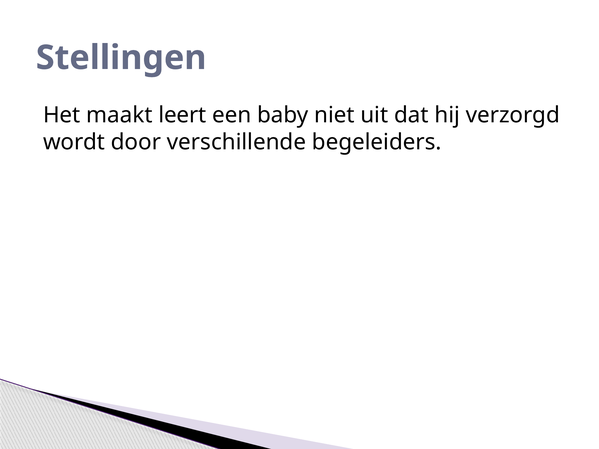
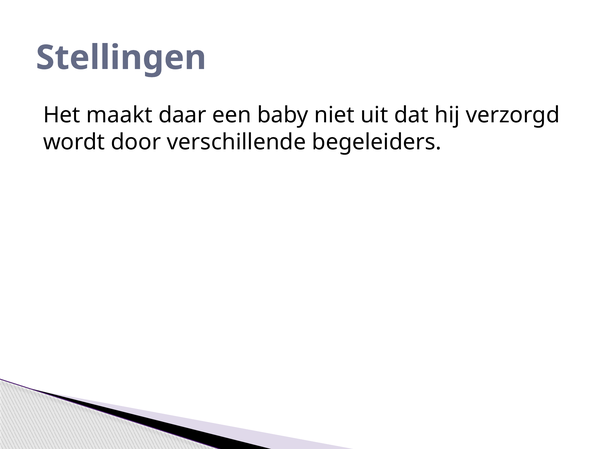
leert: leert -> daar (182, 115)
